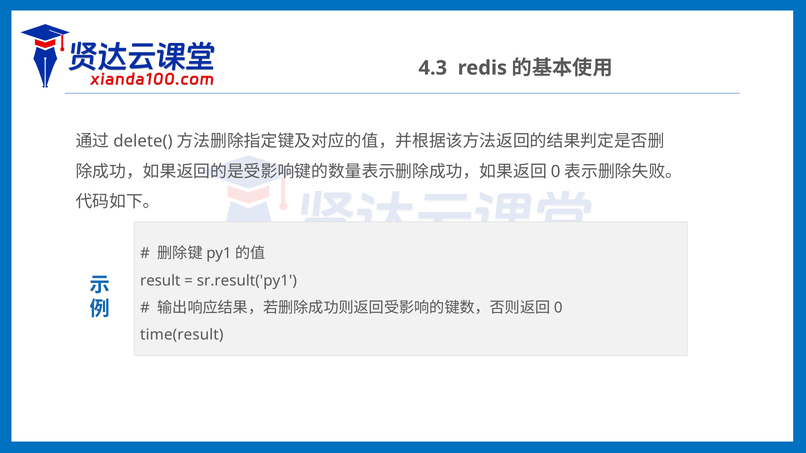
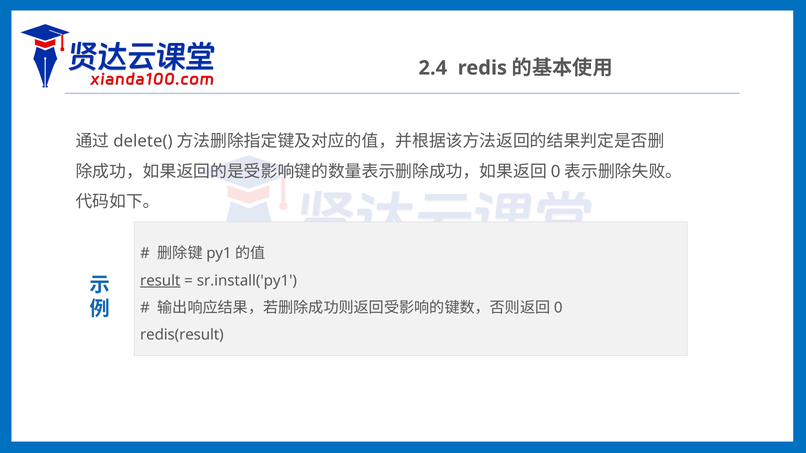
4.3: 4.3 -> 2.4 (433, 68)
result underline: none -> present (160, 281)
sr.result('py1: sr.result('py1 -> sr.install('py1 (247, 281)
time(result: time(result -> redis(result (182, 335)
